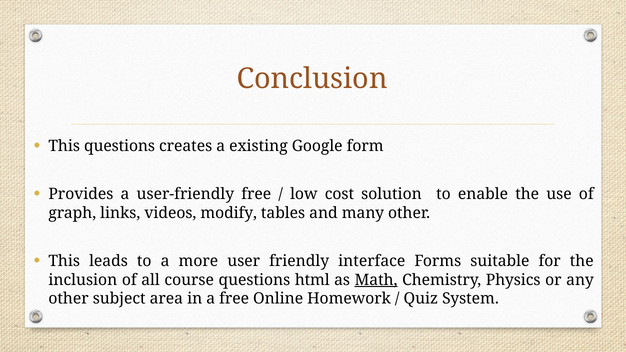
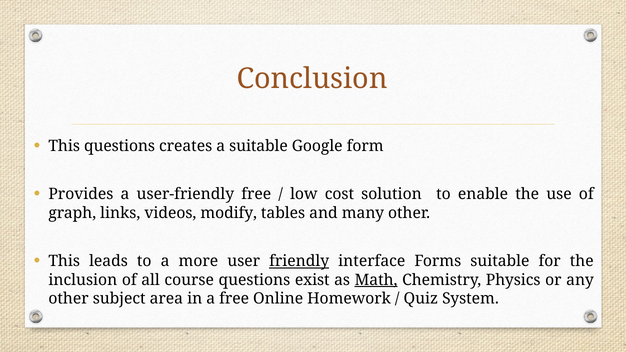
a existing: existing -> suitable (258, 146)
friendly underline: none -> present (299, 261)
html: html -> exist (312, 280)
